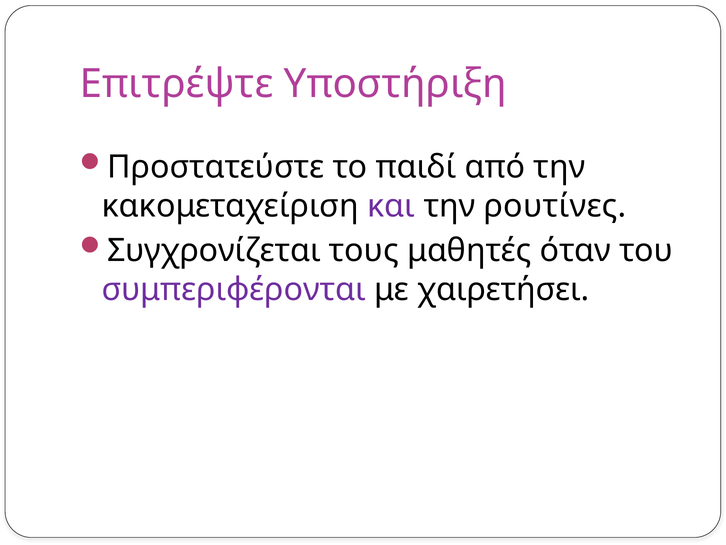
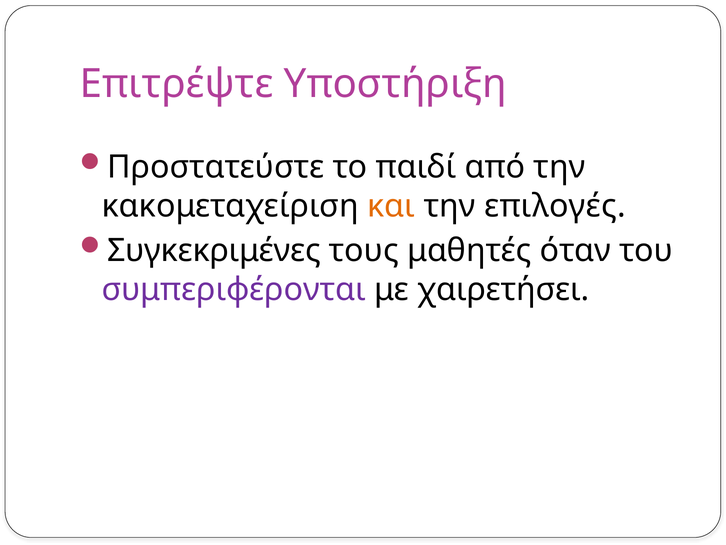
και colour: purple -> orange (391, 206)
ρουτίνες: ρουτίνες -> επιλογές (555, 206)
Συγχρονίζεται: Συγχρονίζεται -> Συγκεκριμένες (214, 250)
